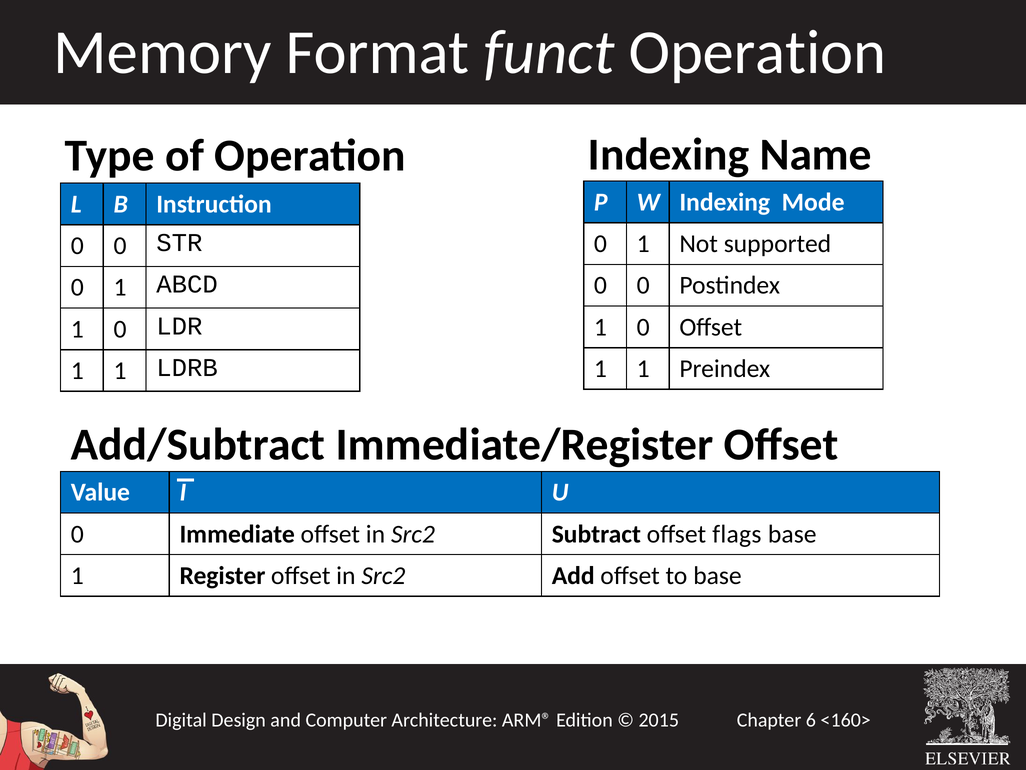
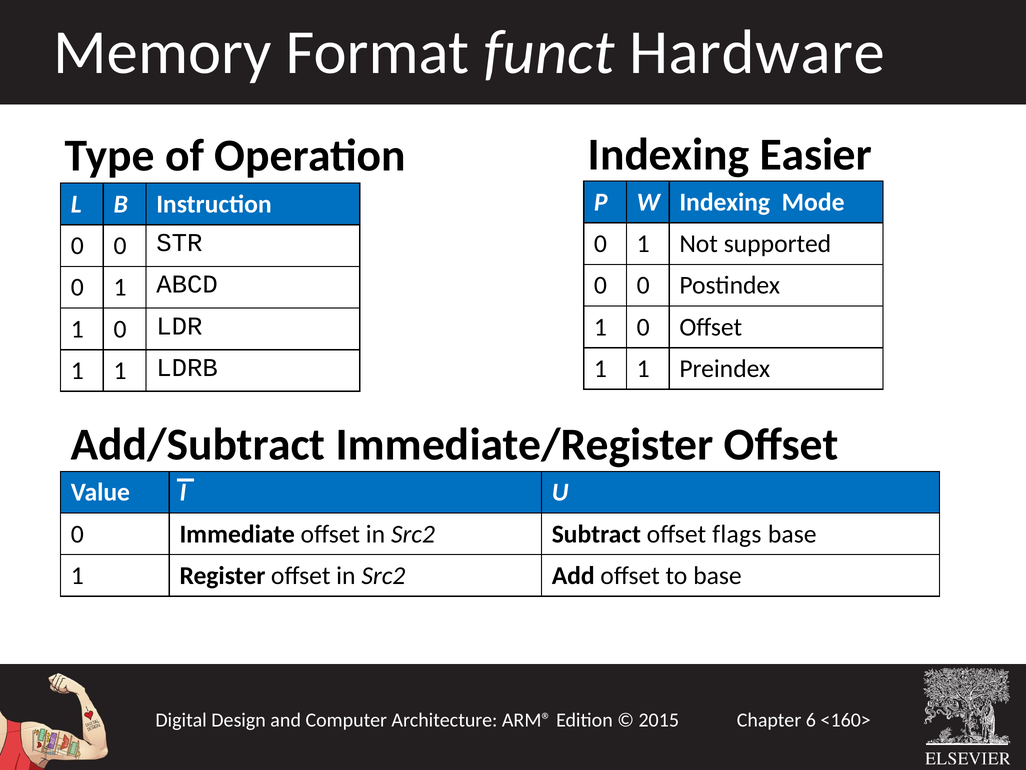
funct Operation: Operation -> Hardware (757, 53)
Name: Name -> Easier (816, 155)
